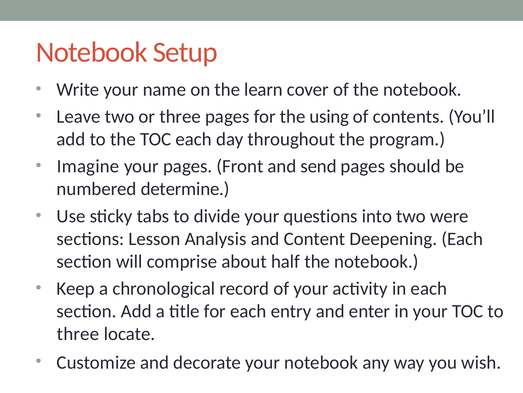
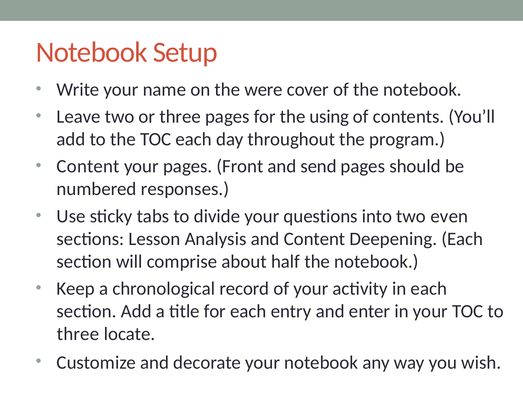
learn: learn -> were (264, 89)
Imagine: Imagine -> Content (88, 166)
determine: determine -> responses (185, 189)
were: were -> even (449, 216)
